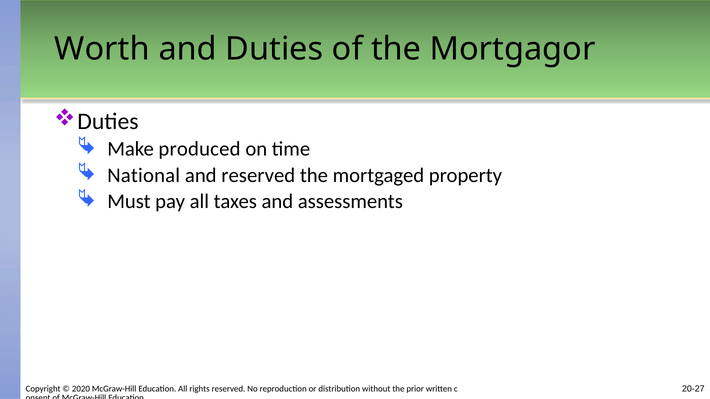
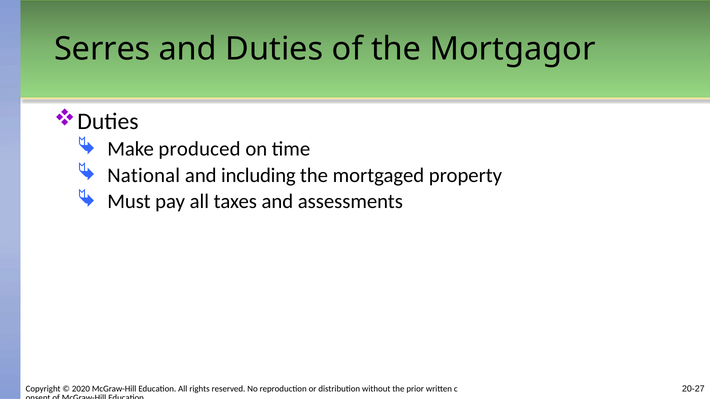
Worth: Worth -> Serres (102, 49)
and reserved: reserved -> including (258, 175)
